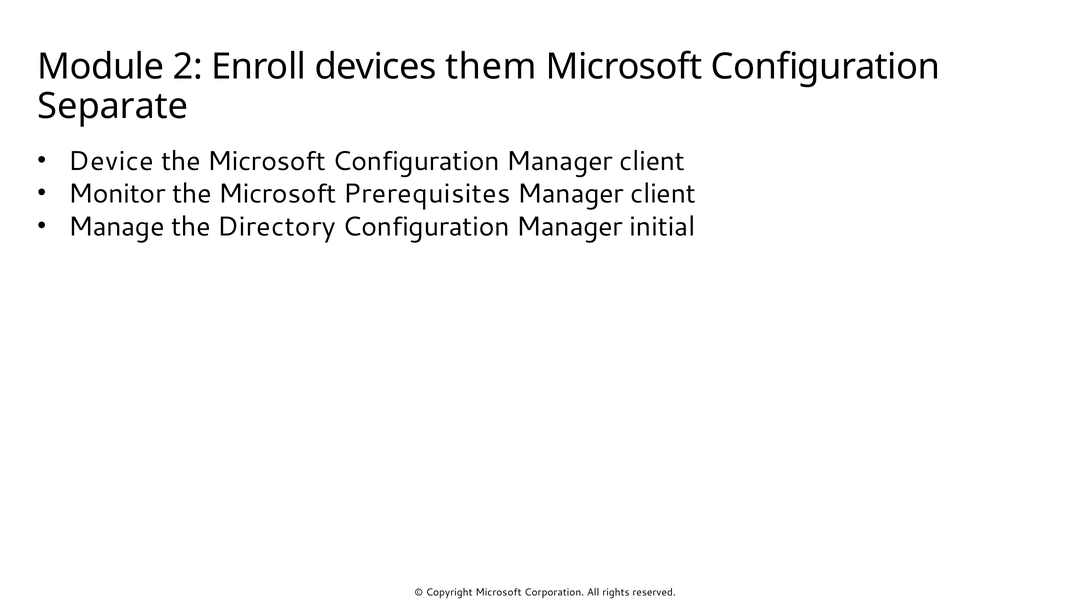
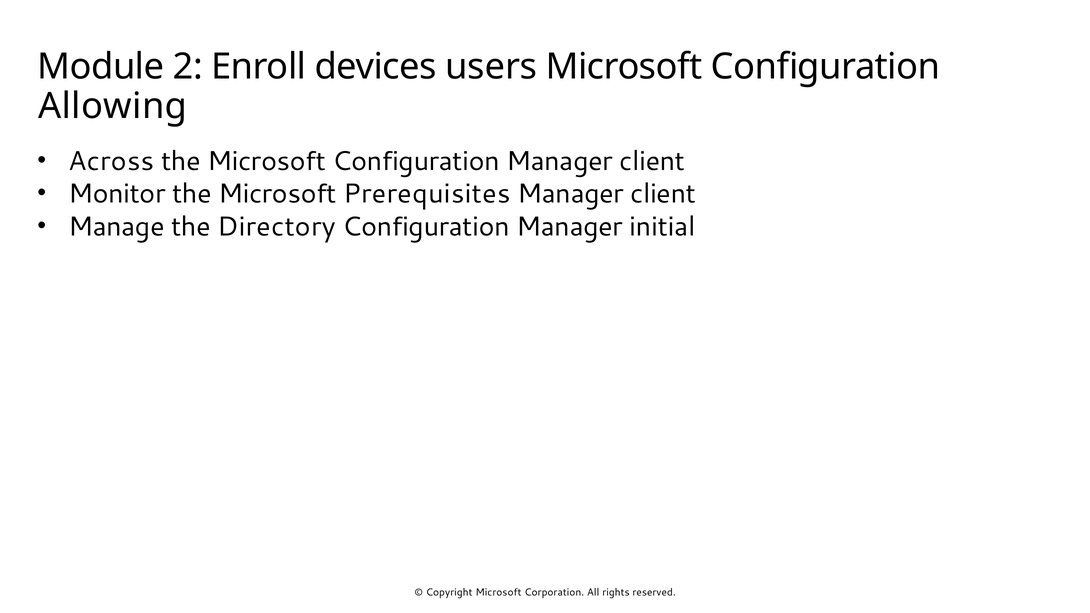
them: them -> users (491, 67)
Separate: Separate -> Allowing (113, 106)
Device: Device -> Across (111, 161)
